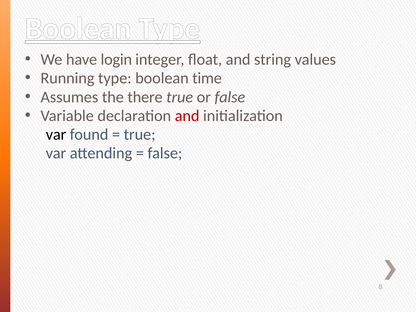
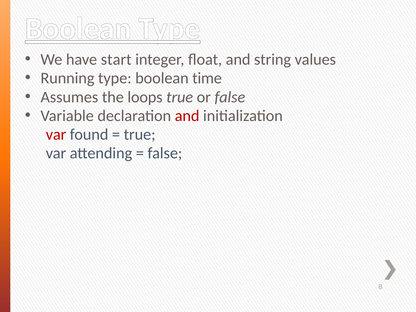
login: login -> start (116, 60)
there: there -> loops (145, 97)
var colour: black -> red (56, 134)
